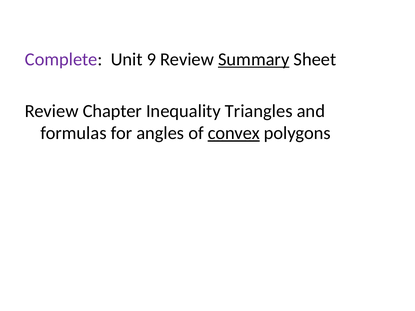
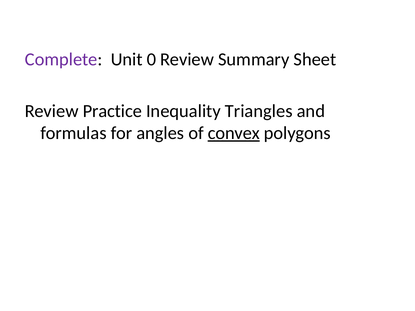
9: 9 -> 0 (151, 59)
Summary underline: present -> none (254, 59)
Chapter: Chapter -> Practice (112, 111)
